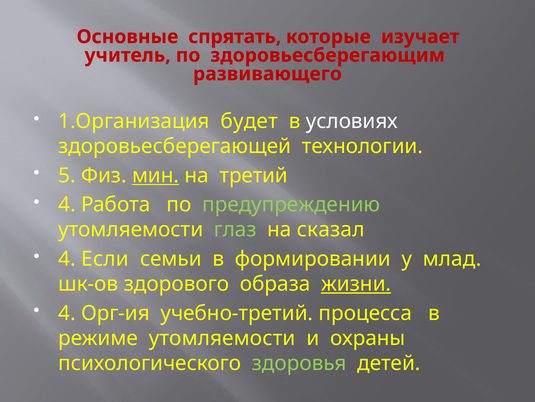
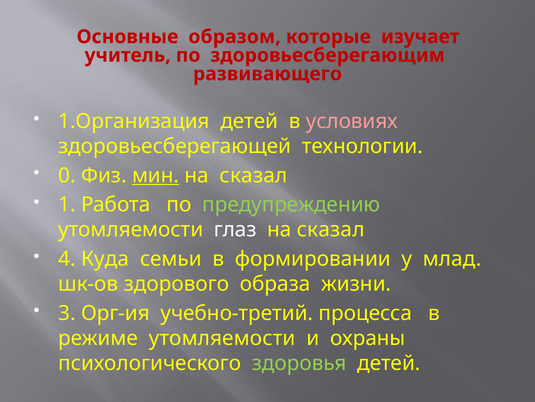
спрятать: спрятать -> образом (235, 37)
1.Организация будет: будет -> детей (249, 121)
условиях colour: white -> pink (352, 121)
5: 5 -> 0 (67, 175)
третий: третий -> сказал (253, 175)
4: 4 -> 1 (67, 204)
глаз colour: light green -> white (235, 229)
Если: Если -> Куда (105, 258)
жизни underline: present -> none (356, 283)
4: 4 -> 3 (67, 313)
